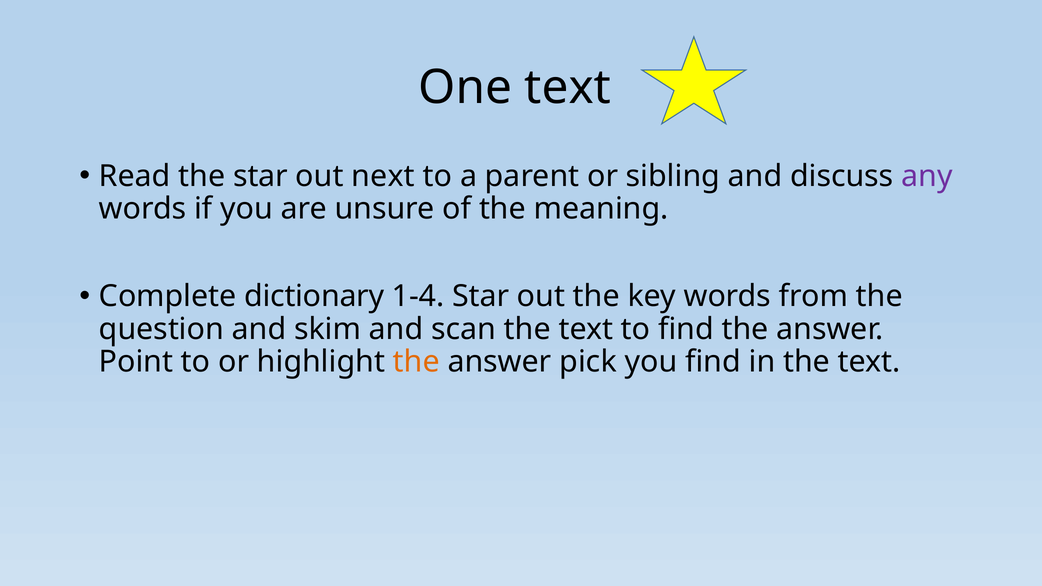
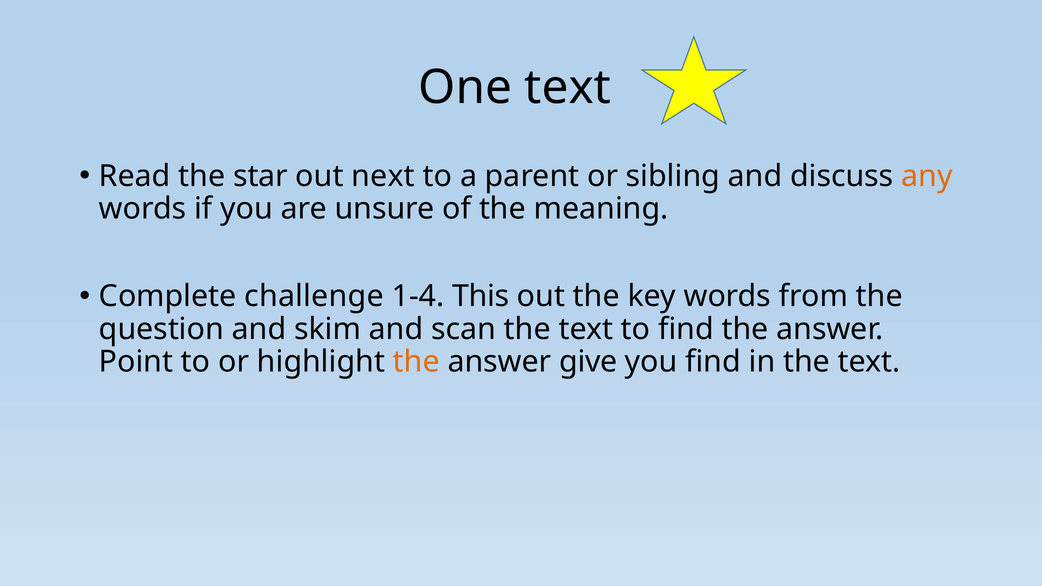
any colour: purple -> orange (927, 176)
dictionary: dictionary -> challenge (314, 296)
1-4 Star: Star -> This (481, 296)
pick: pick -> give (588, 362)
